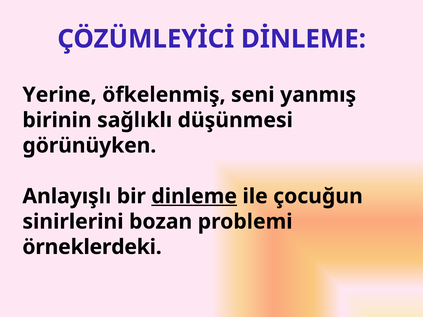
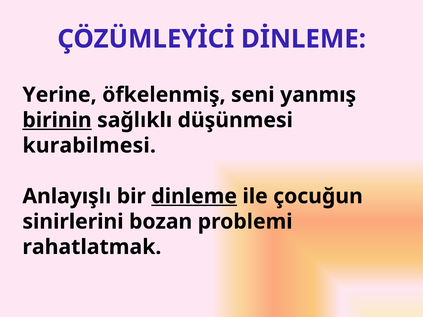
birinin underline: none -> present (57, 120)
görünüyken: görünüyken -> kurabilmesi (89, 146)
örneklerdeki: örneklerdeki -> rahatlatmak (92, 247)
